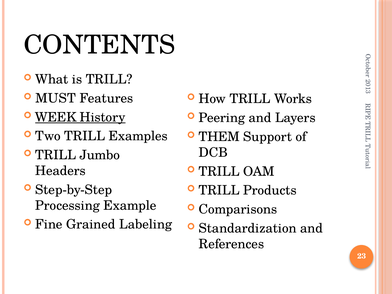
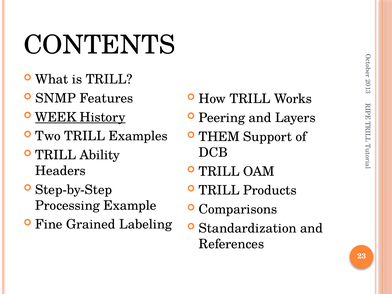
MUST: MUST -> SNMP (56, 98)
Jumbo: Jumbo -> Ability (100, 155)
